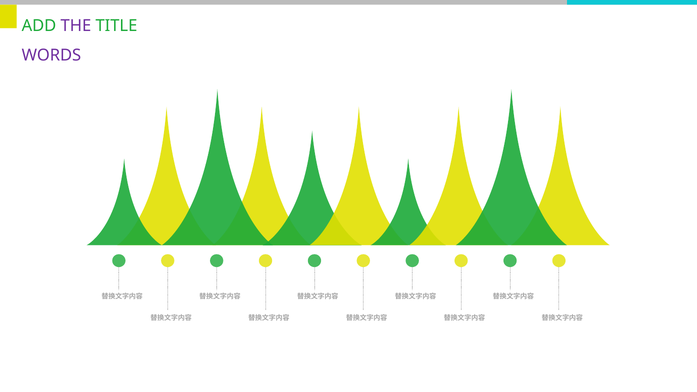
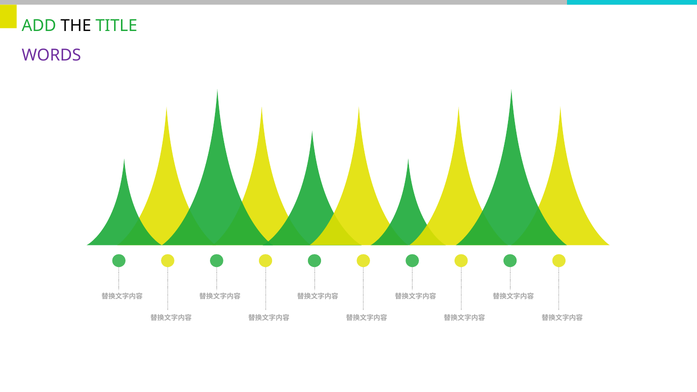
THE colour: purple -> black (76, 26)
